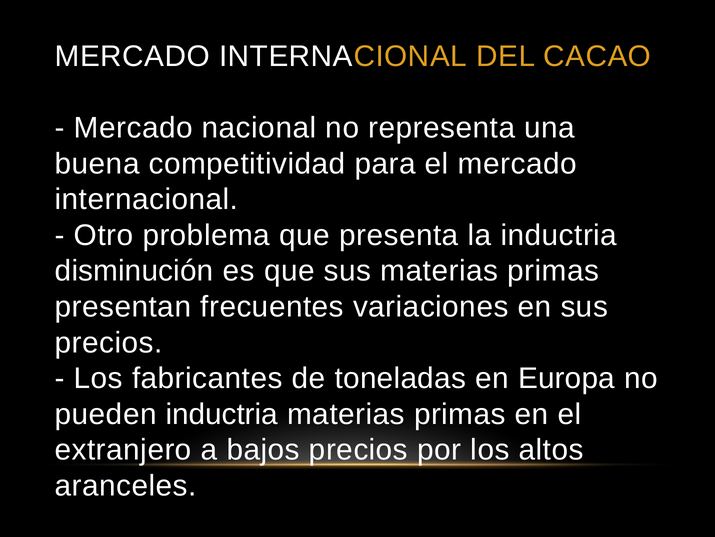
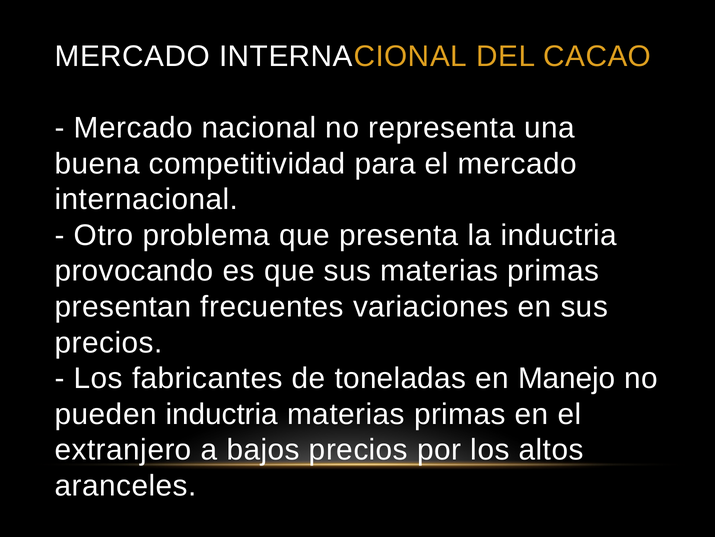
disminución: disminución -> provocando (134, 271)
Europa: Europa -> Manejo (567, 378)
